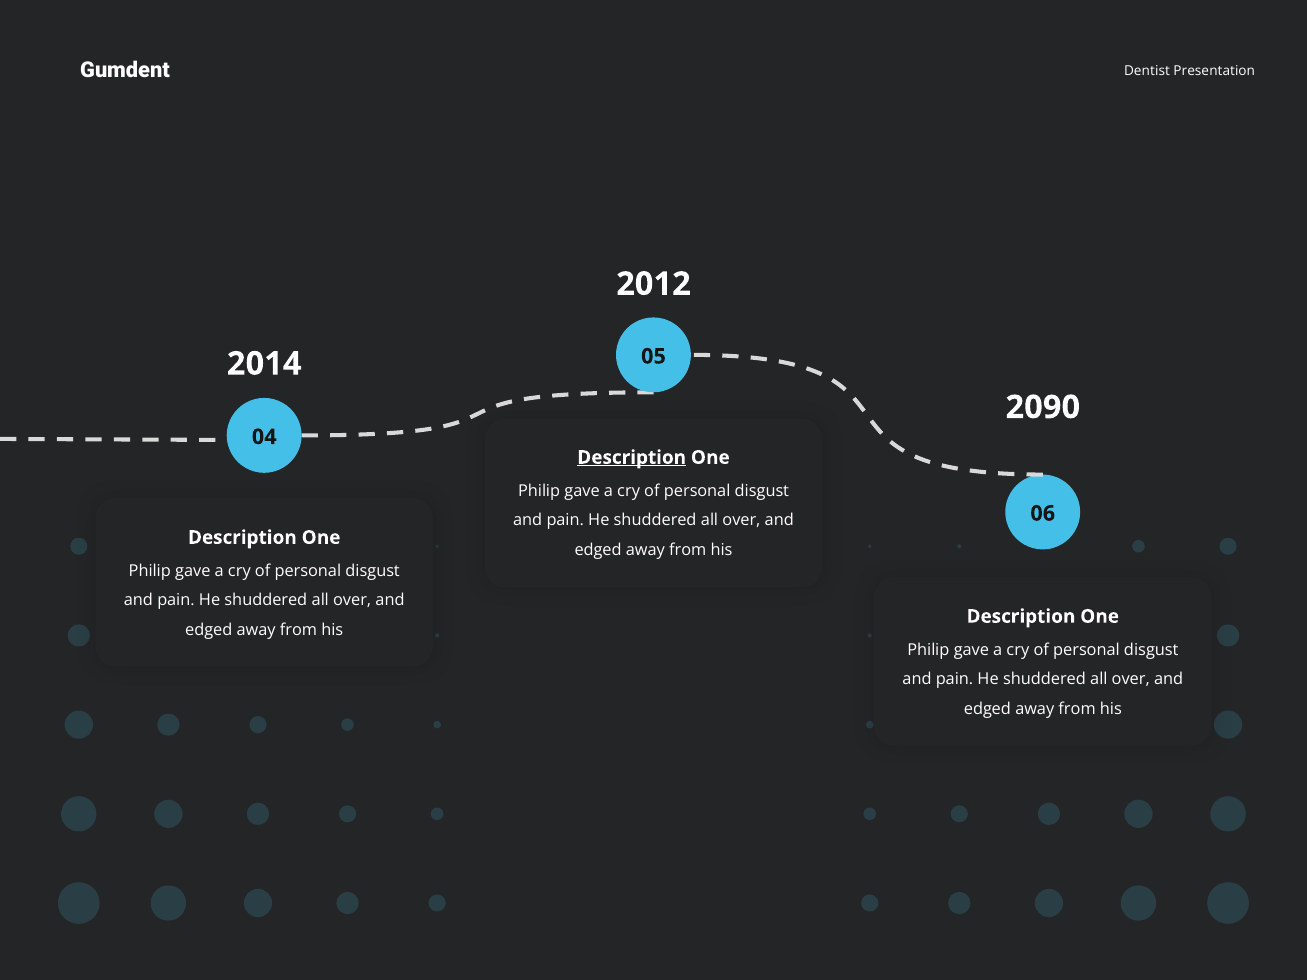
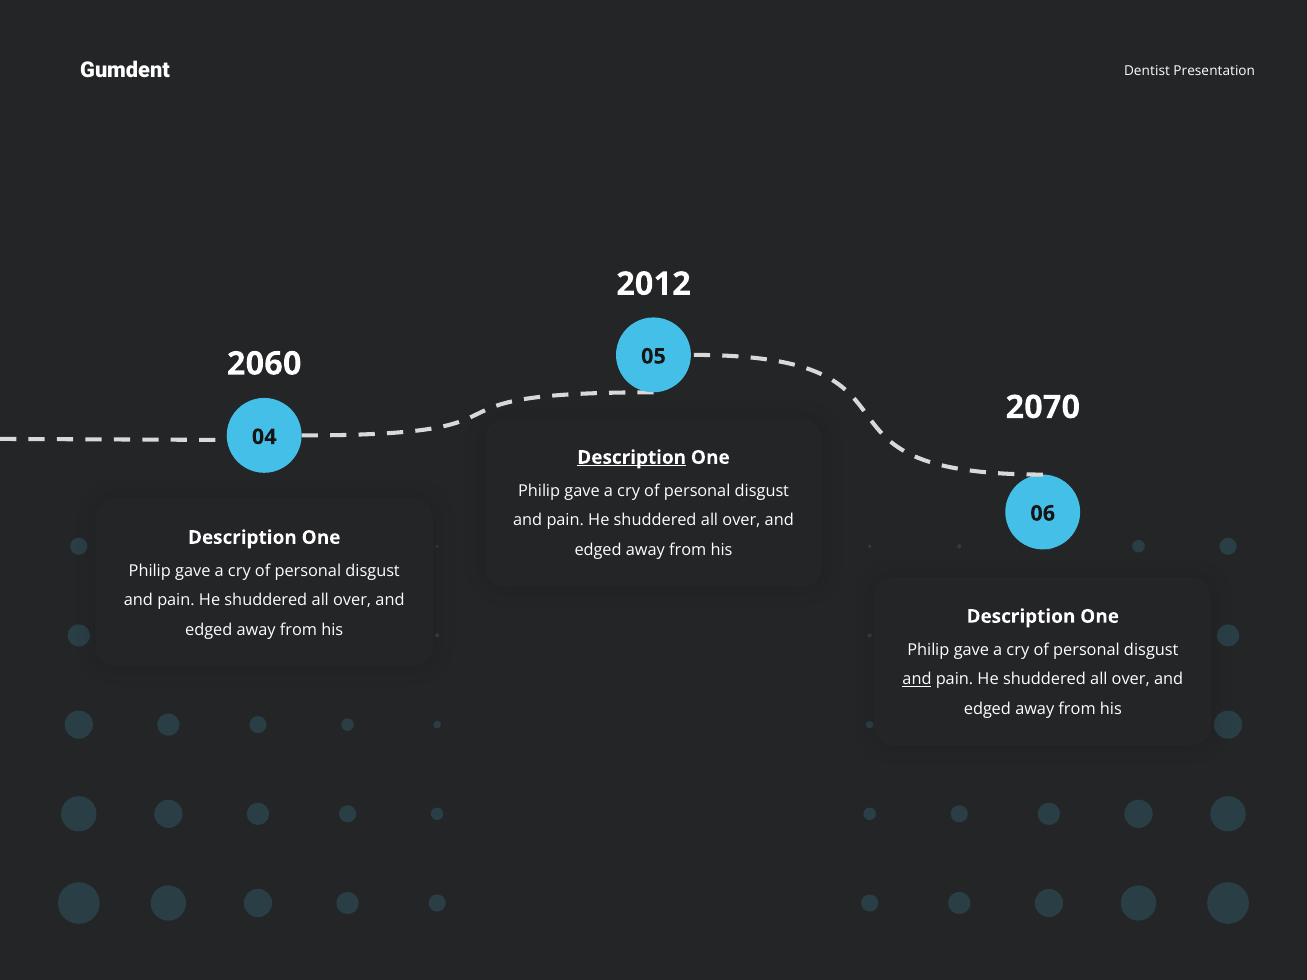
2014: 2014 -> 2060 (264, 364)
2090: 2090 -> 2070 (1043, 407)
and underline: none -> present (917, 679)
